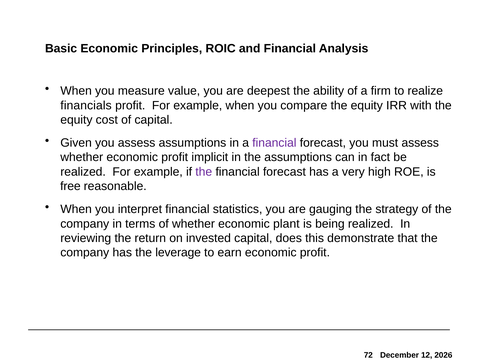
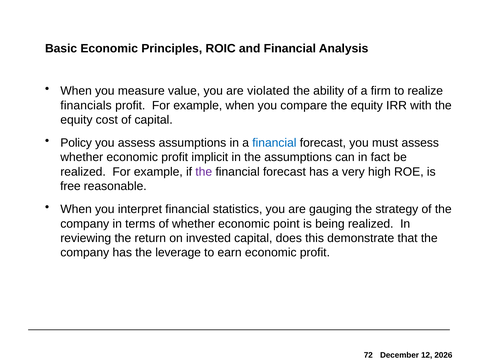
deepest: deepest -> violated (268, 91)
Given: Given -> Policy (76, 143)
financial colour: purple -> blue (274, 143)
plant: plant -> point (286, 223)
